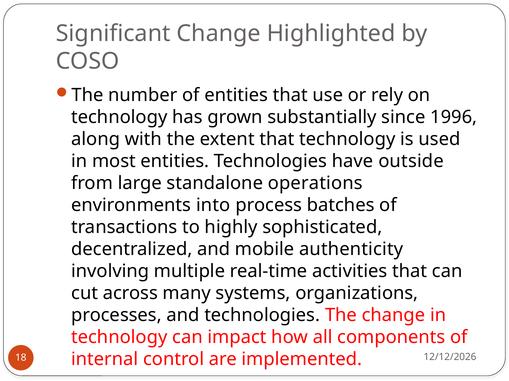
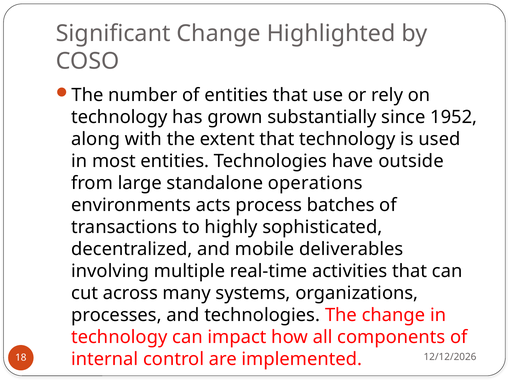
1996: 1996 -> 1952 (454, 117)
into: into -> acts (213, 206)
authenticity: authenticity -> deliverables (351, 250)
